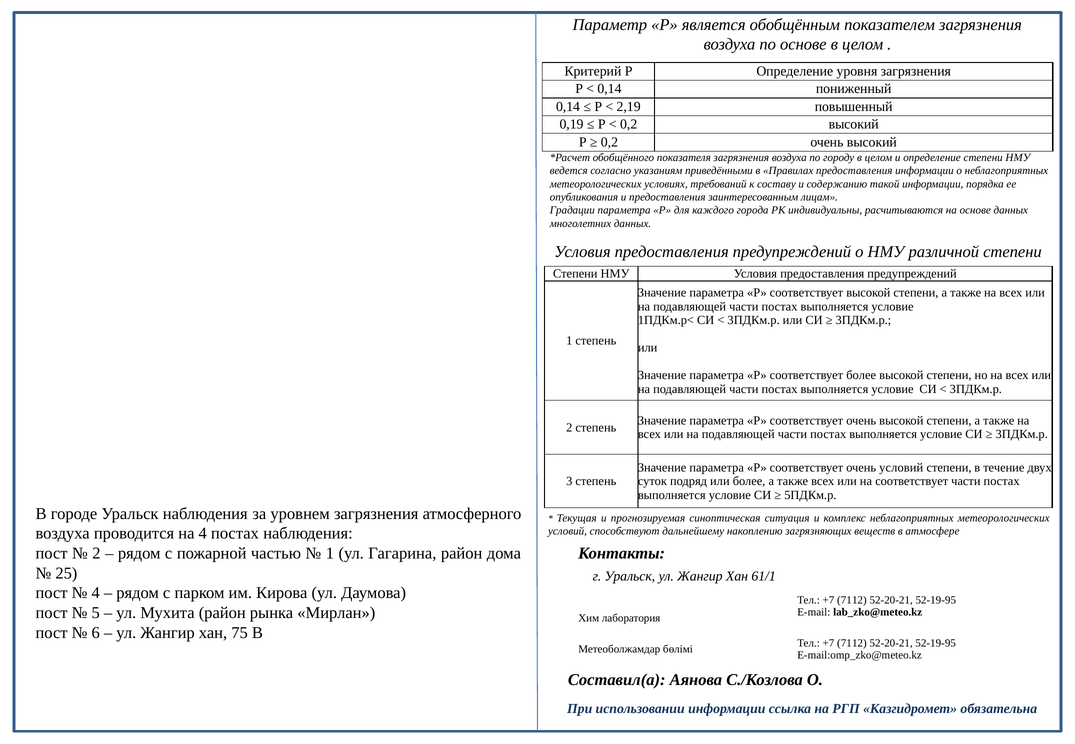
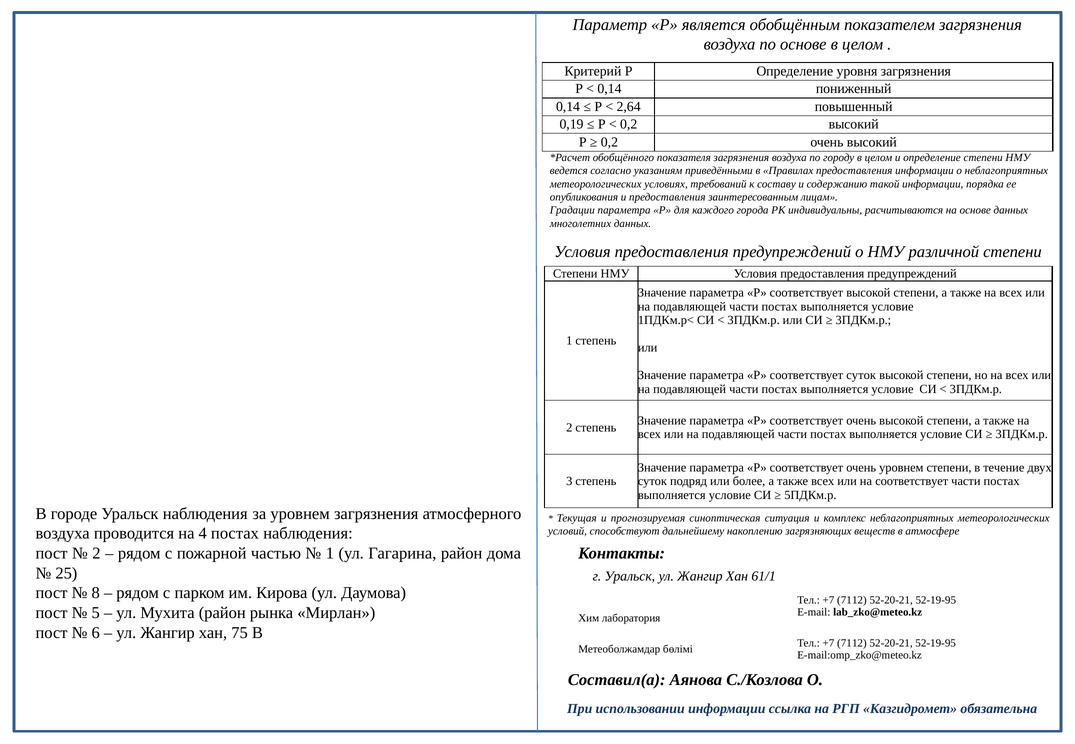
2,19: 2,19 -> 2,64 (629, 107)
соответствует более: более -> суток (861, 375)
очень условий: условий -> уровнем (901, 468)
4: 4 -> 8 (96, 593)
